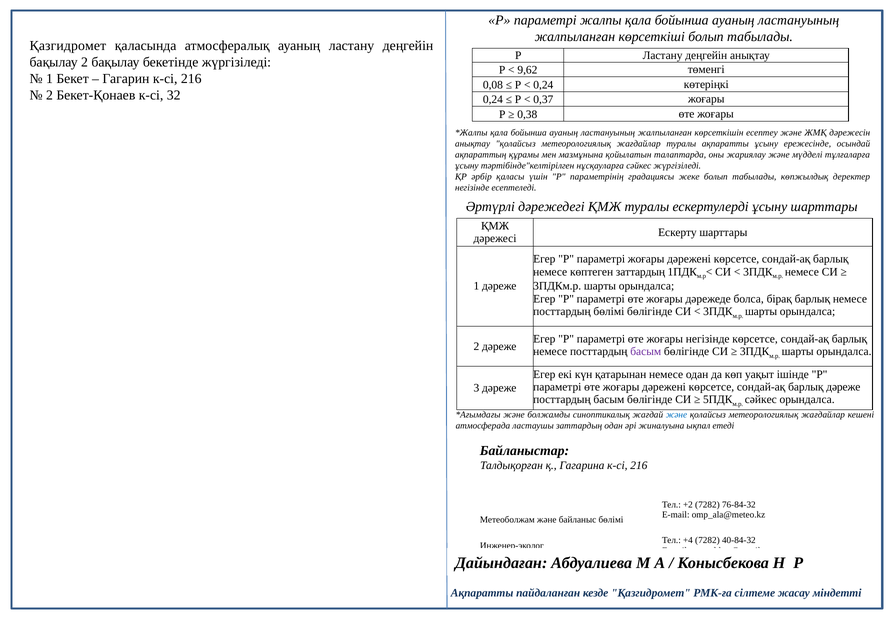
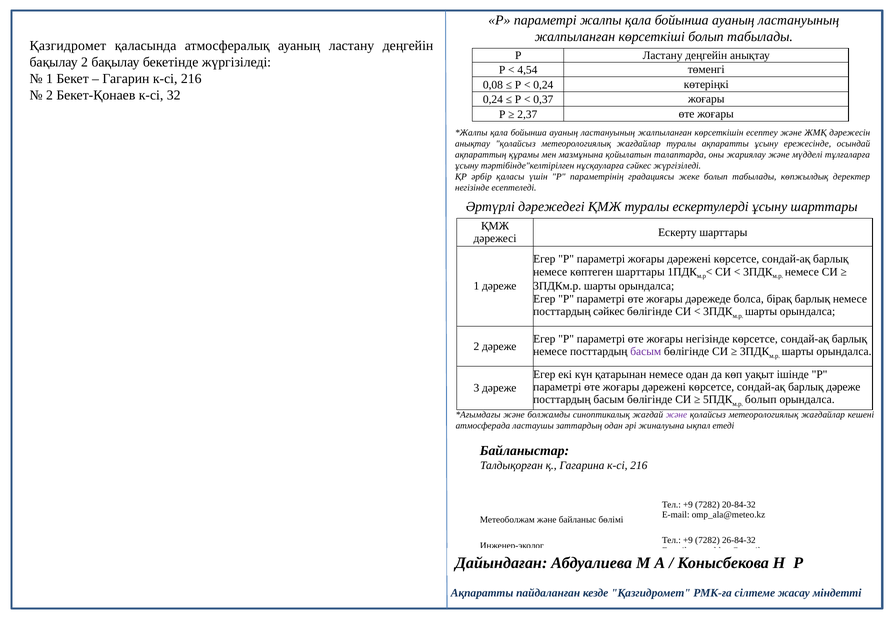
9,62: 9,62 -> 4,54 (527, 70)
0,38: 0,38 -> 2,37 (527, 114)
көптеген заттардың: заттардың -> шарттары (640, 272)
посттардың бөлімі: бөлімі -> сәйкес (609, 311)
сәйкес: сәйкес -> болып (761, 400)
және colour: blue -> purple (676, 415)
+2: +2 -> +9 (688, 505)
76-84-32: 76-84-32 -> 20-84-32 (739, 505)
+4: +4 -> +9 (688, 540)
40-84-32: 40-84-32 -> 26-84-32 (739, 540)
